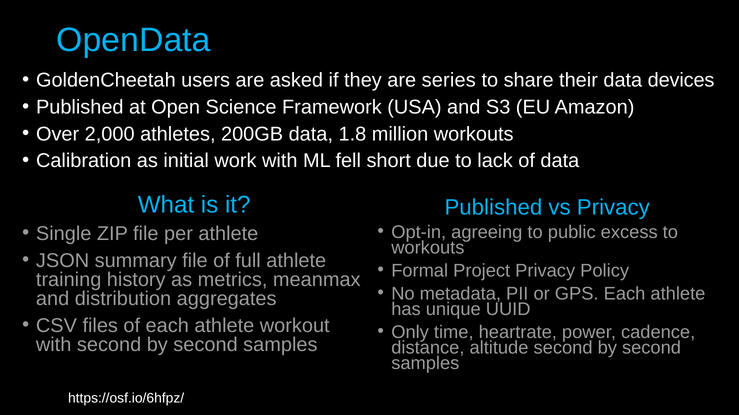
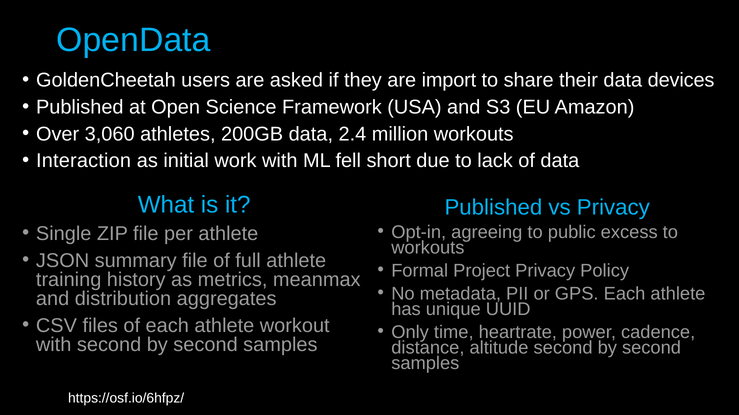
series: series -> import (449, 81)
2,000: 2,000 -> 3,060 (110, 134)
1.8: 1.8 -> 2.4 (352, 134)
Calibration: Calibration -> Interaction (84, 161)
